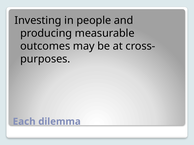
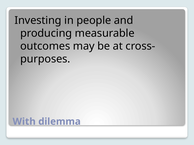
Each: Each -> With (24, 122)
